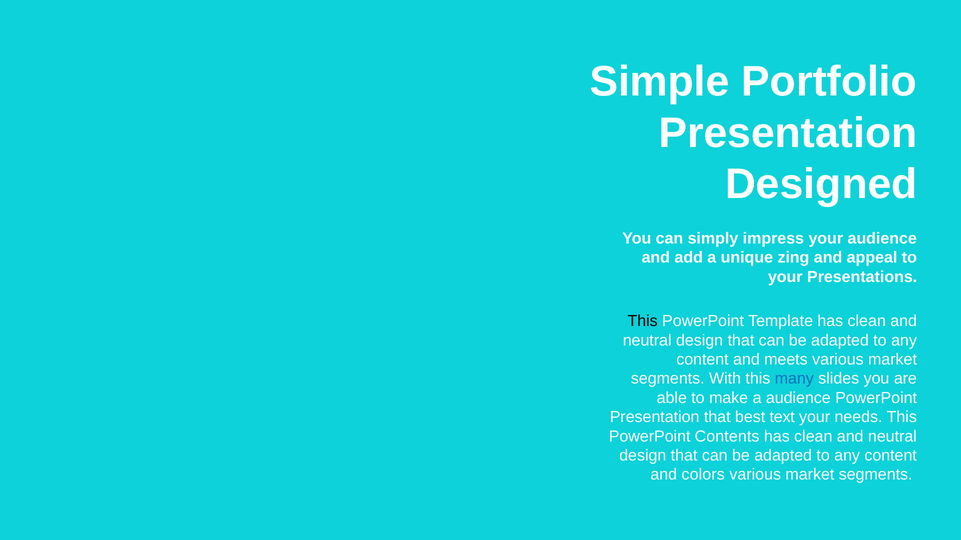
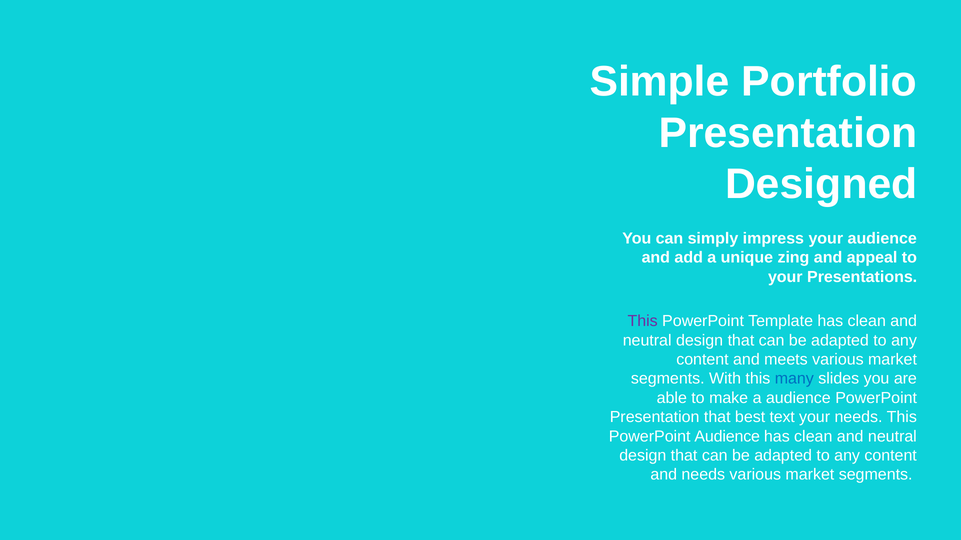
This colour: black -> purple (643, 321)
PowerPoint Contents: Contents -> Audience (727, 437)
and colors: colors -> needs (703, 475)
